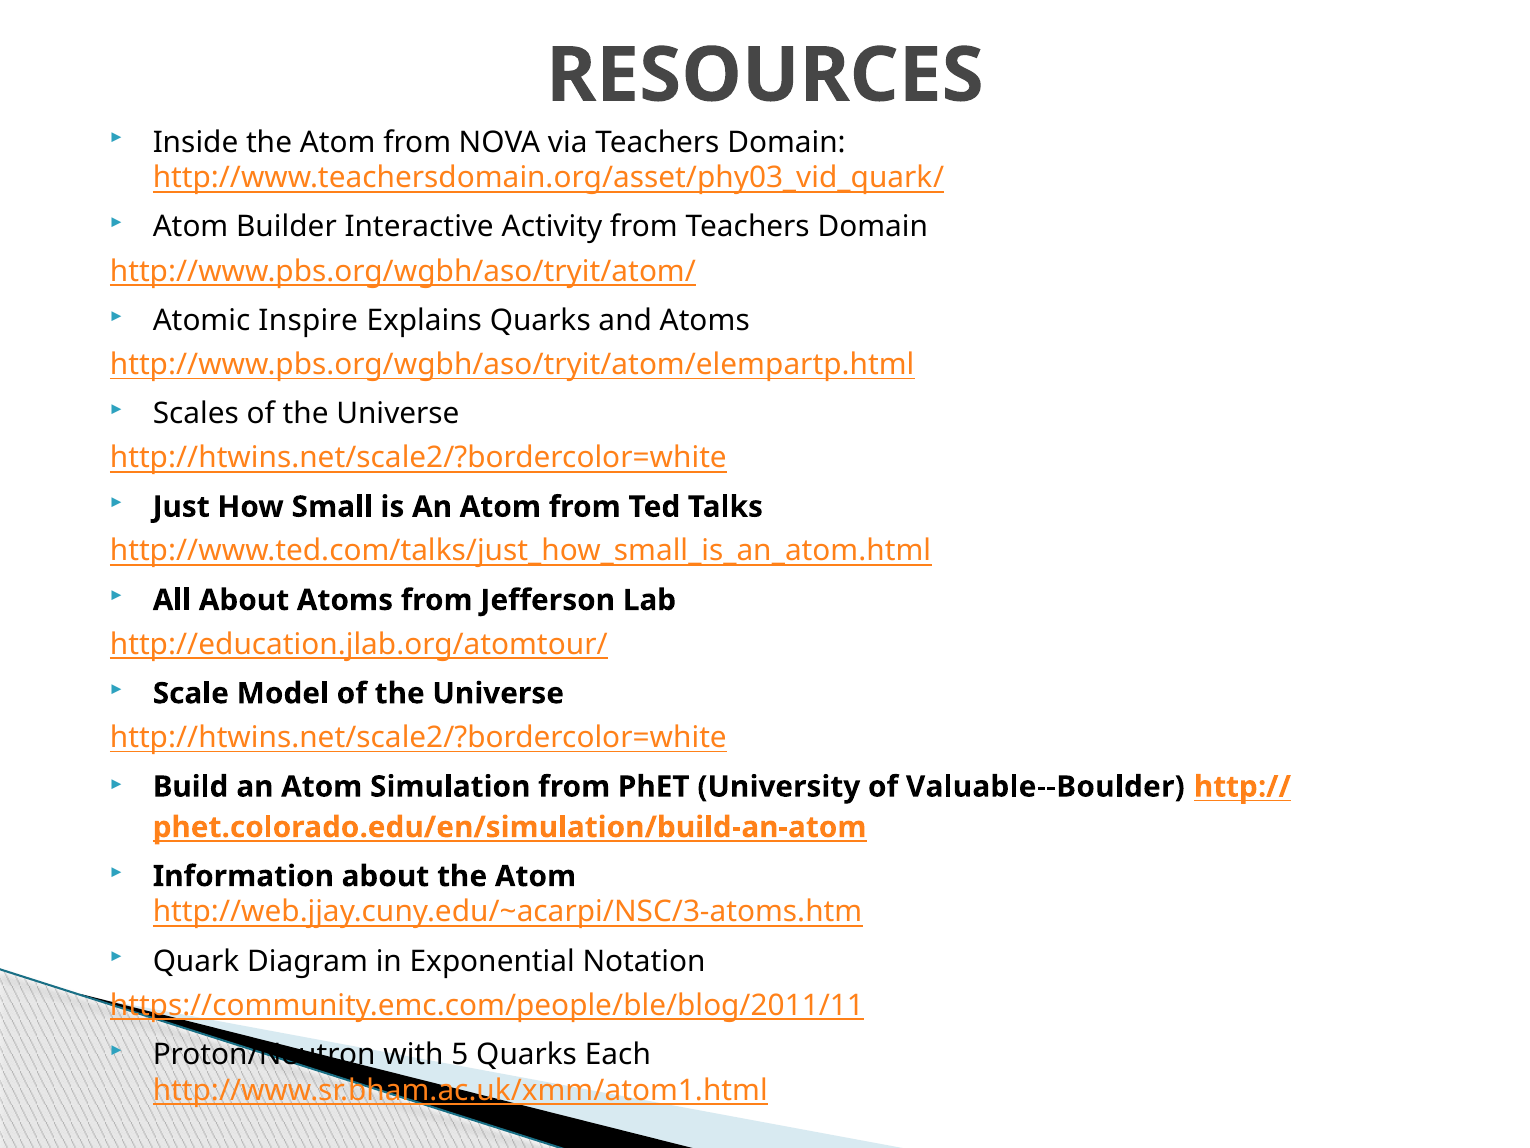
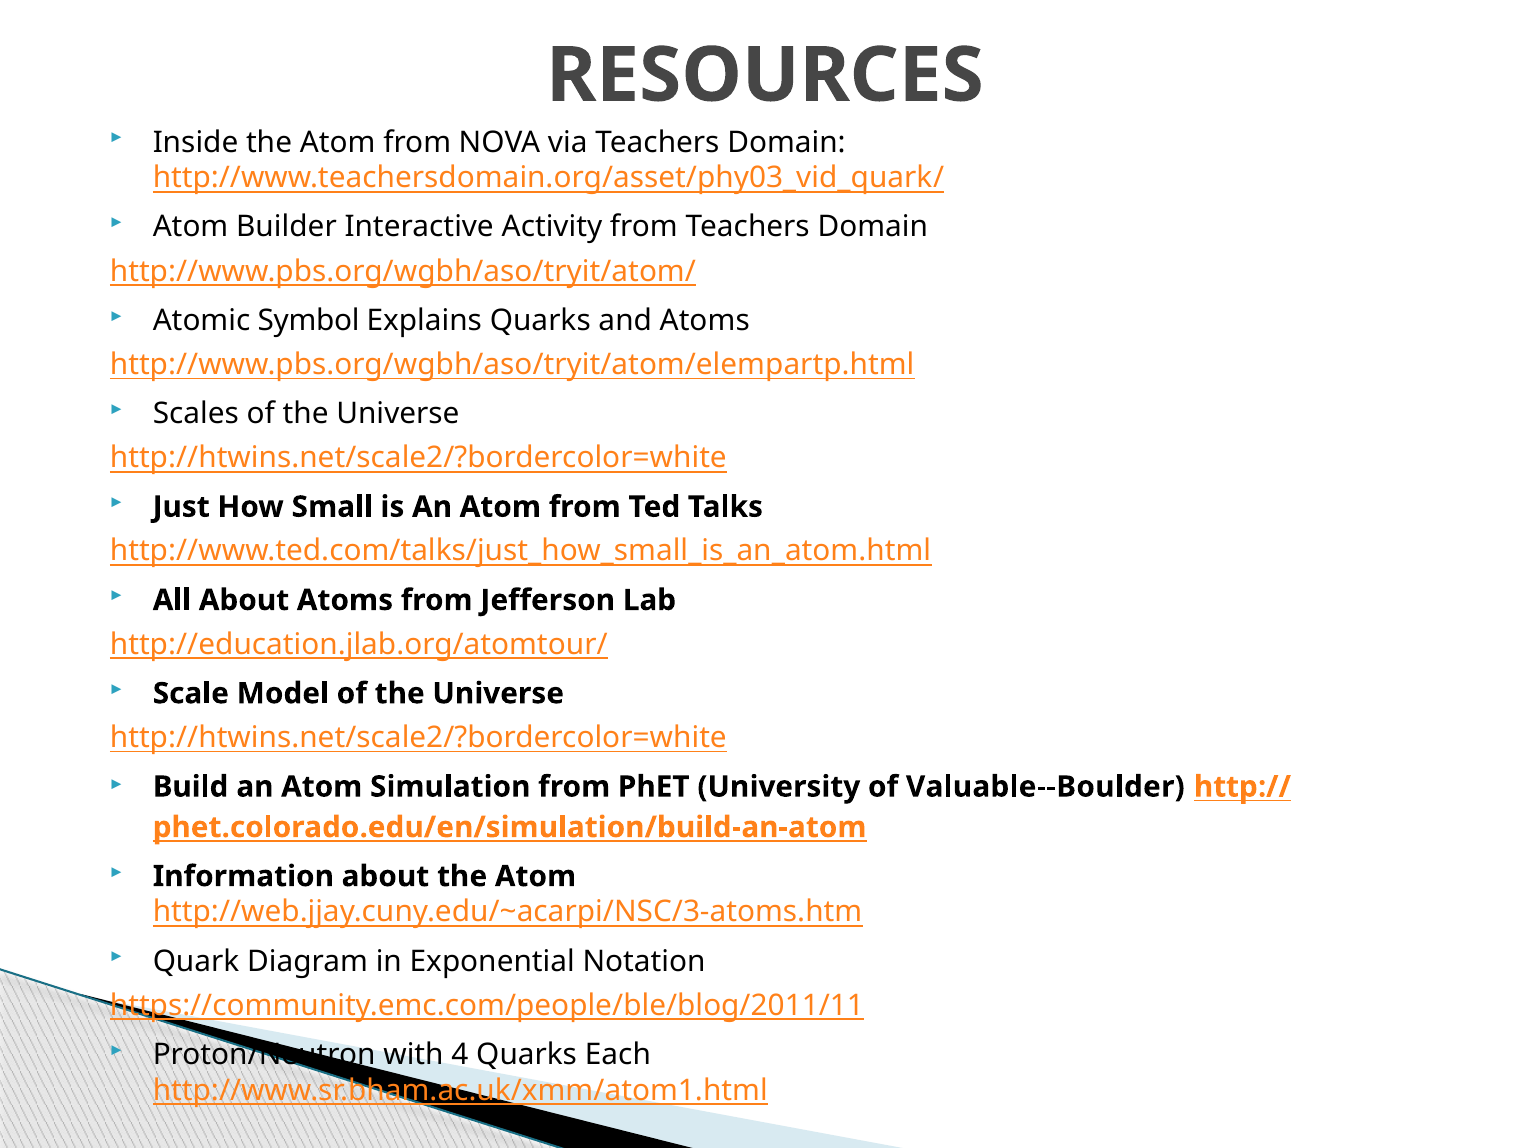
Inspire: Inspire -> Symbol (309, 320)
5: 5 -> 4 (460, 1054)
